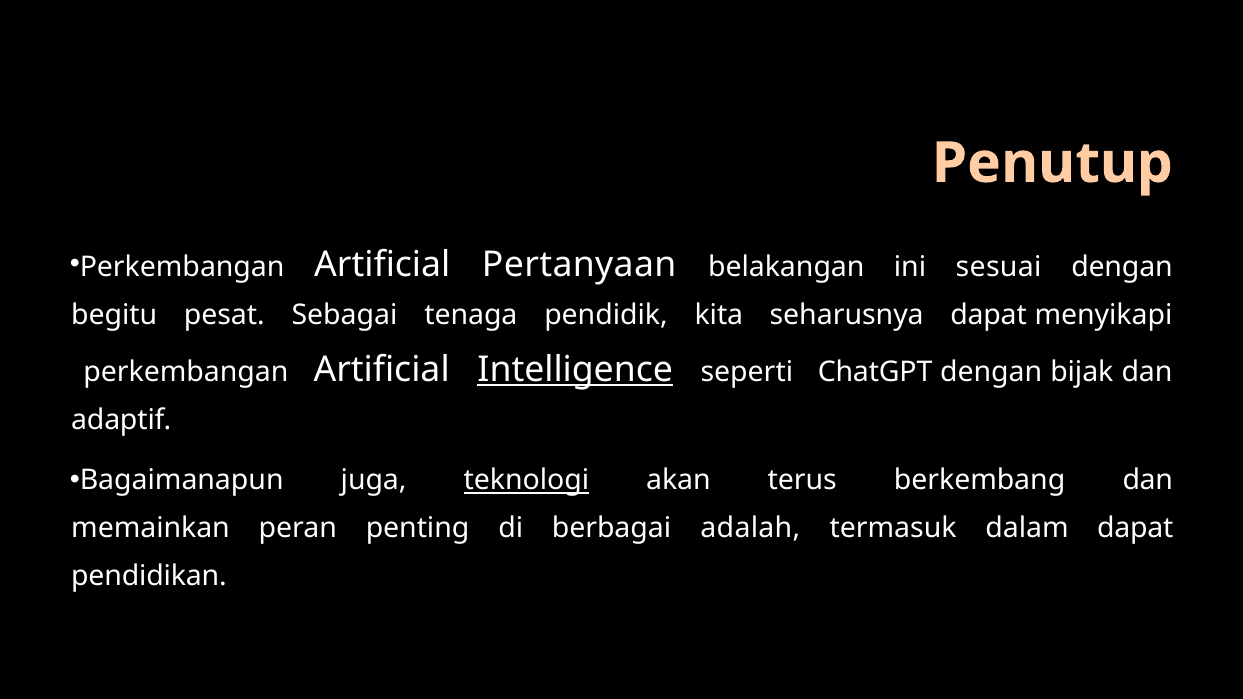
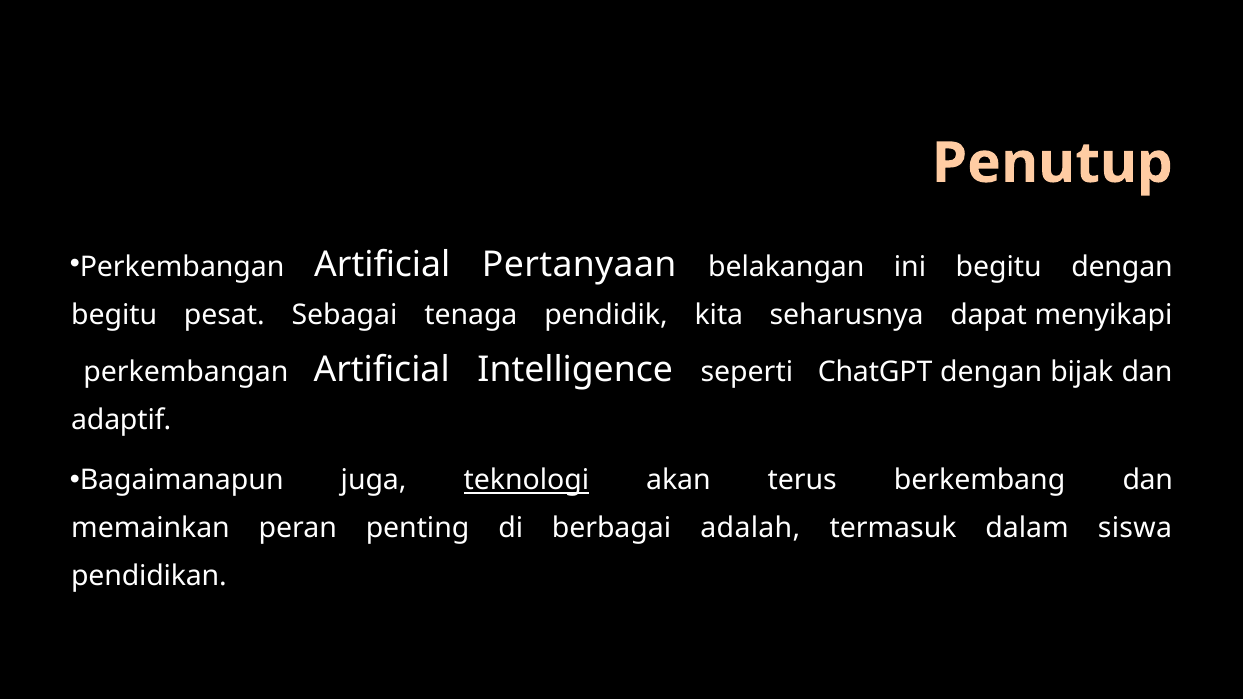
ini sesuai: sesuai -> begitu (999, 268)
Intelligence underline: present -> none (575, 370)
dalam dapat: dapat -> siswa (1135, 529)
